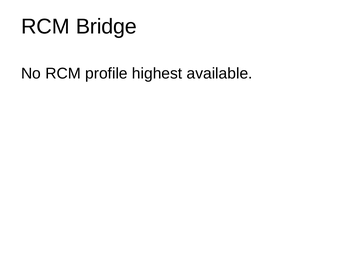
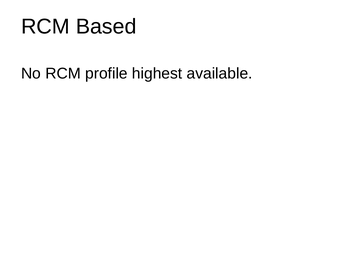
Bridge: Bridge -> Based (106, 27)
